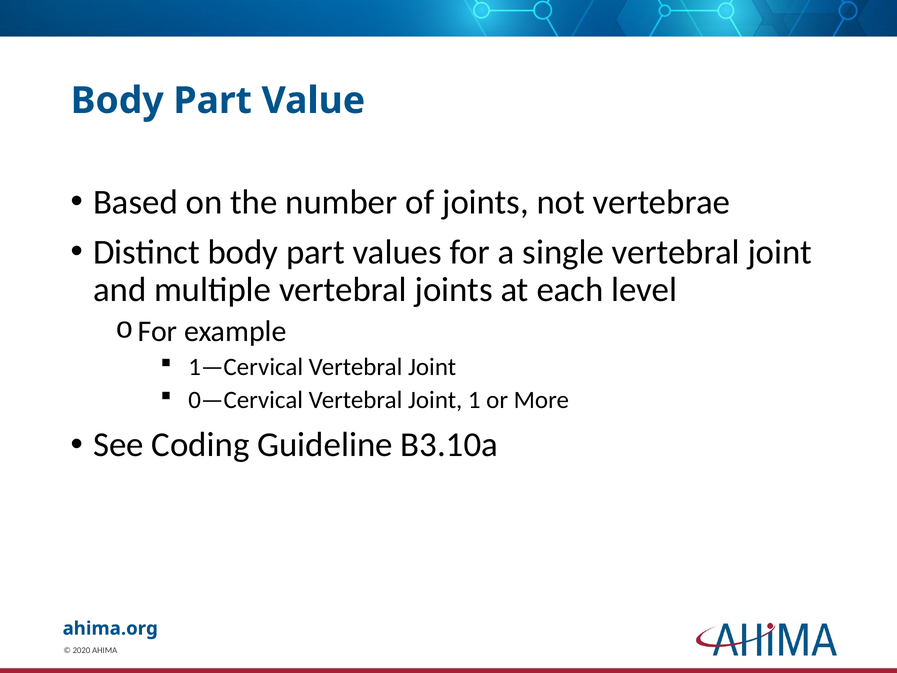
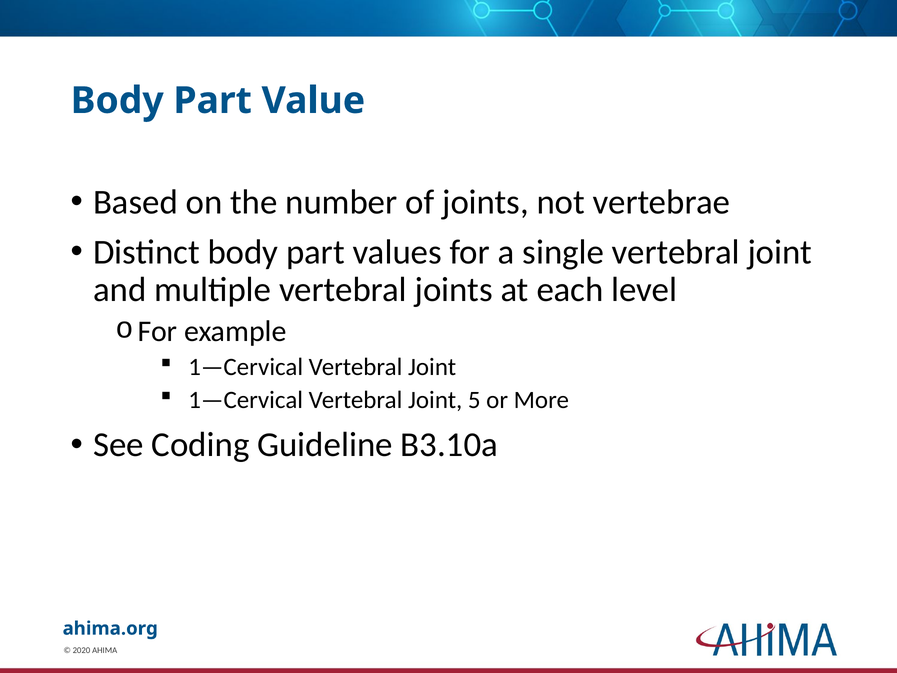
0—Cervical: 0—Cervical -> 1—Cervical (246, 400)
1: 1 -> 5 (474, 400)
